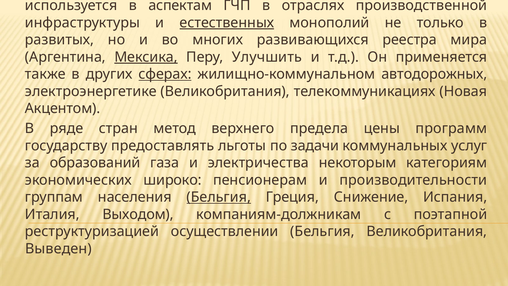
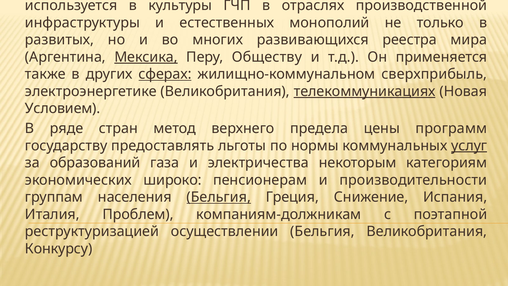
аспектам: аспектам -> культуры (180, 5)
естественных underline: present -> none (227, 23)
Улучшить: Улучшить -> Обществу (267, 57)
автодорожных: автодорожных -> сверхприбыль (434, 74)
телекоммуникациях underline: none -> present (365, 91)
Акцентом: Акцентом -> Условием (63, 108)
задачи: задачи -> нормы (315, 146)
услуг underline: none -> present (469, 146)
Выходом: Выходом -> Проблем (138, 214)
Выведен: Выведен -> Конкурсу (59, 249)
